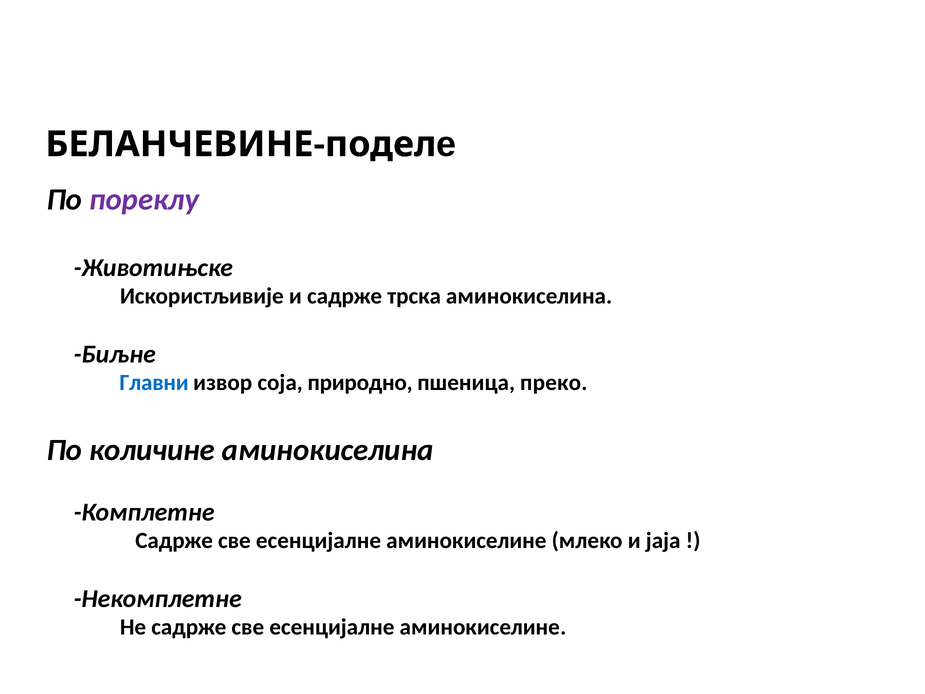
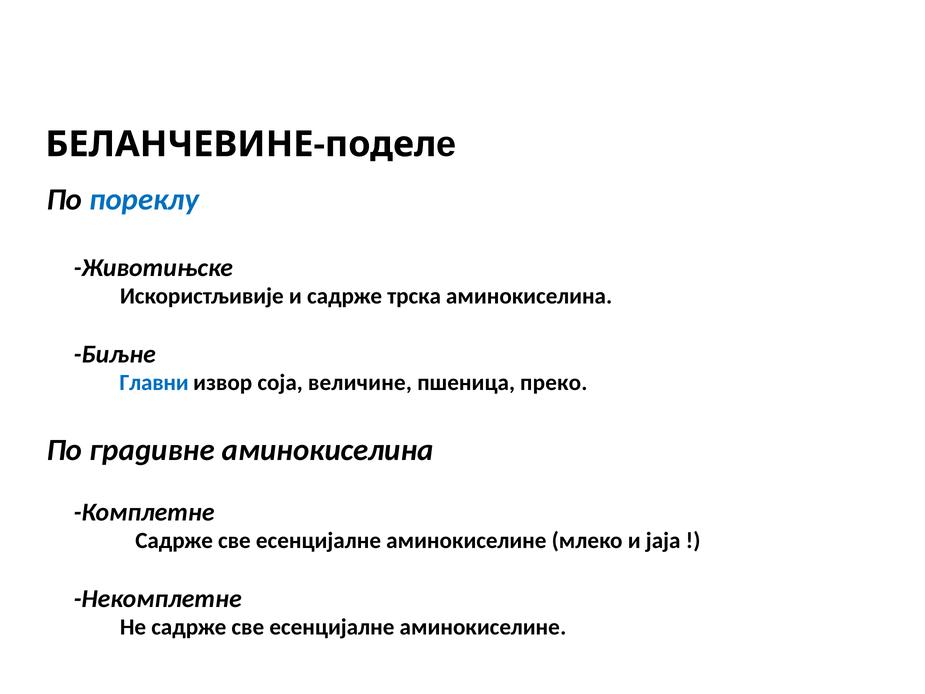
пореклу colour: purple -> blue (144, 199)
природно: природно -> величине (360, 382)
количине: количине -> градивне (152, 450)
